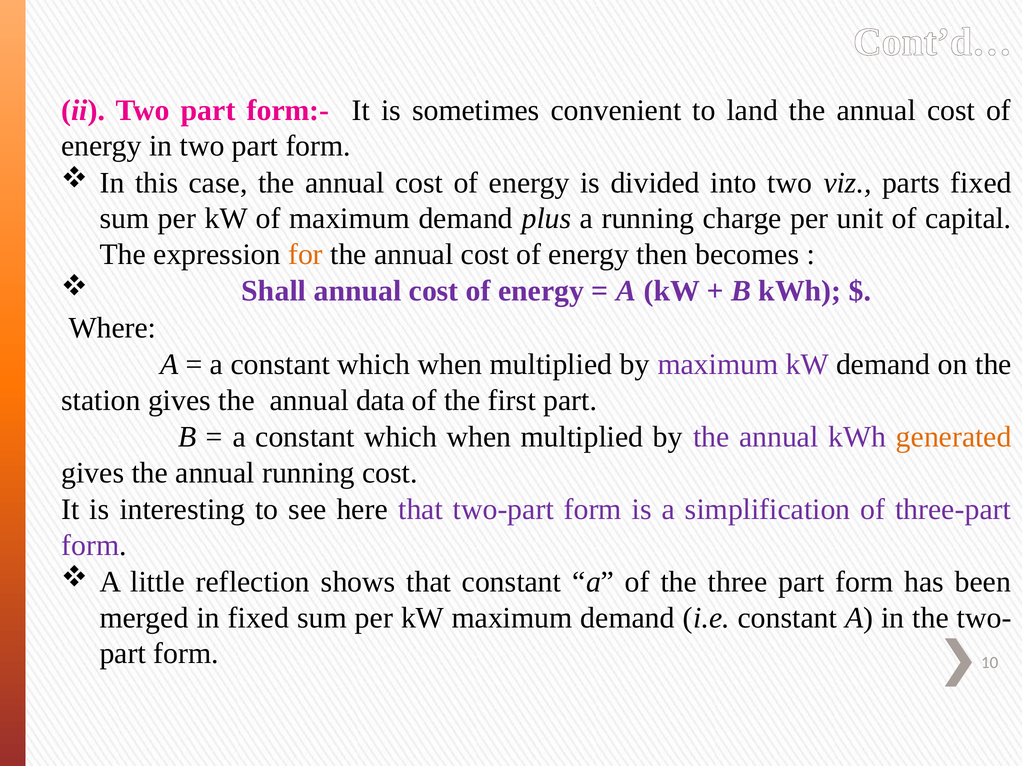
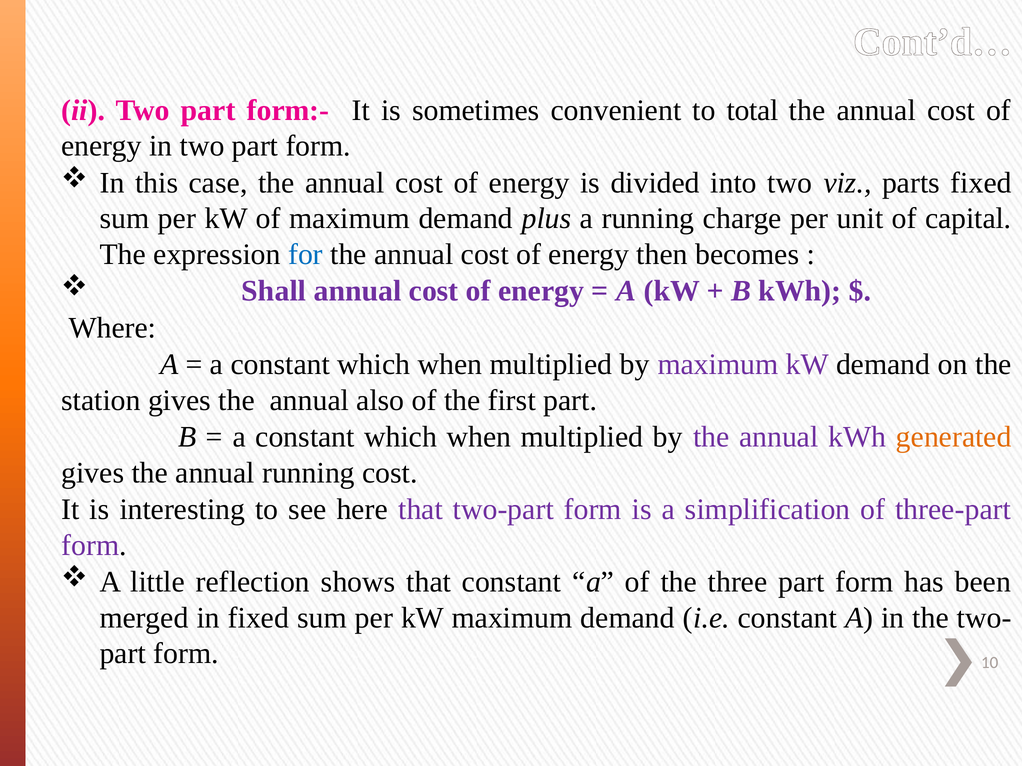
land: land -> total (752, 110)
for colour: orange -> blue (305, 254)
data: data -> also (380, 400)
